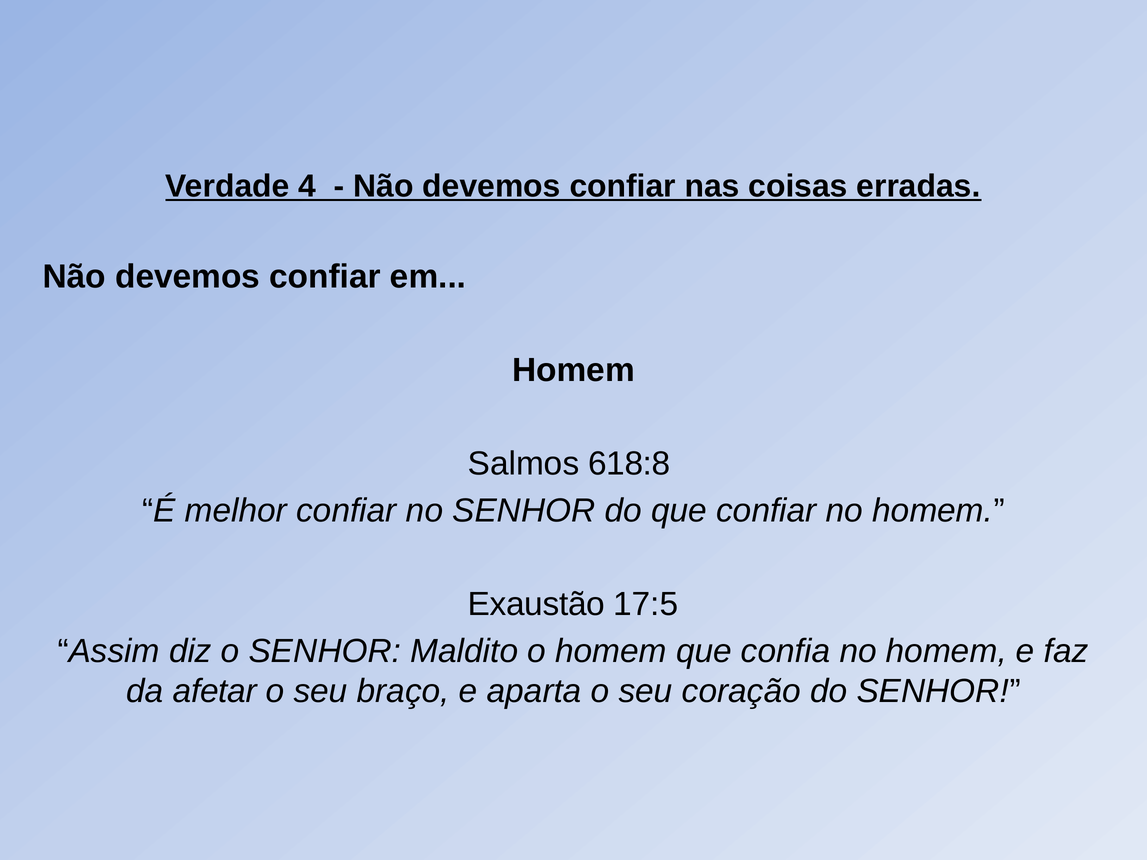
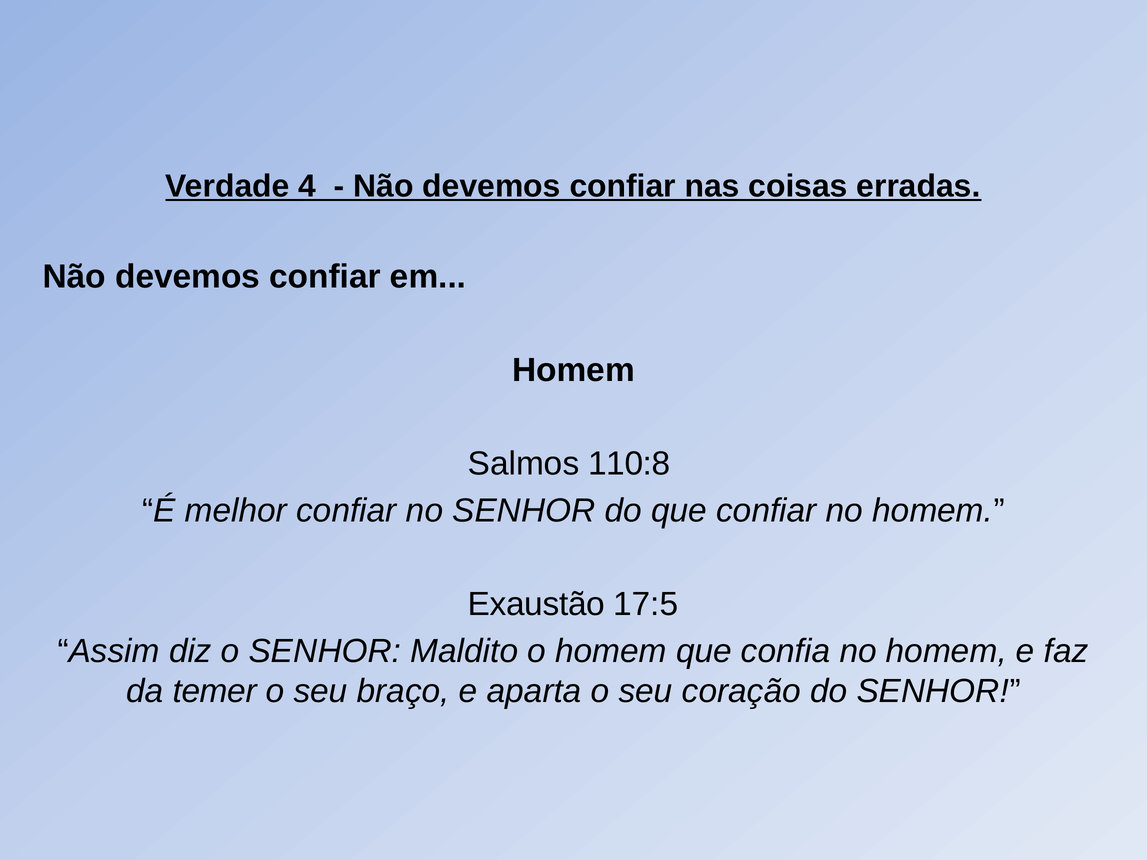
618:8: 618:8 -> 110:8 (629, 464)
afetar: afetar -> temer (215, 692)
